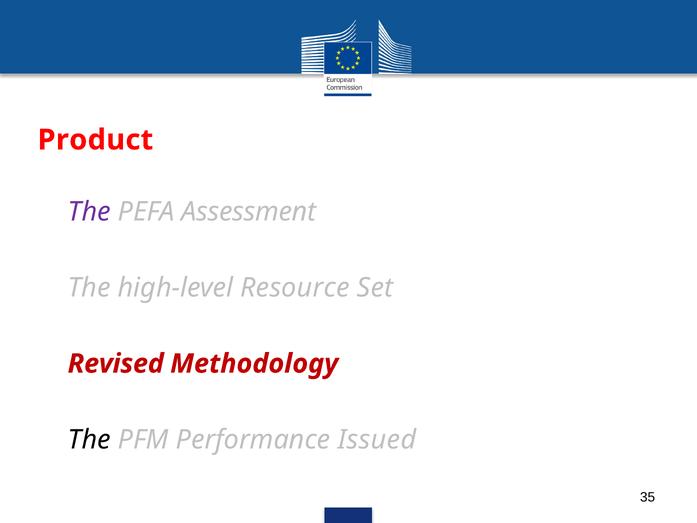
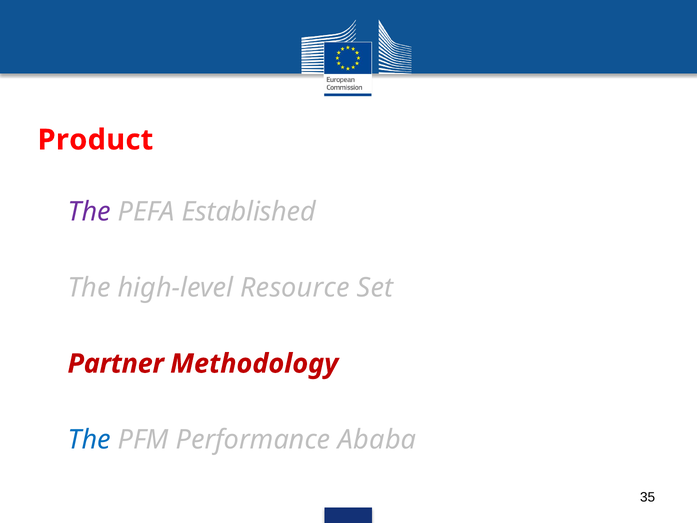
Assessment: Assessment -> Established (249, 212)
Revised: Revised -> Partner (116, 364)
The colour: black -> blue (89, 439)
Issued: Issued -> Ababa (377, 439)
